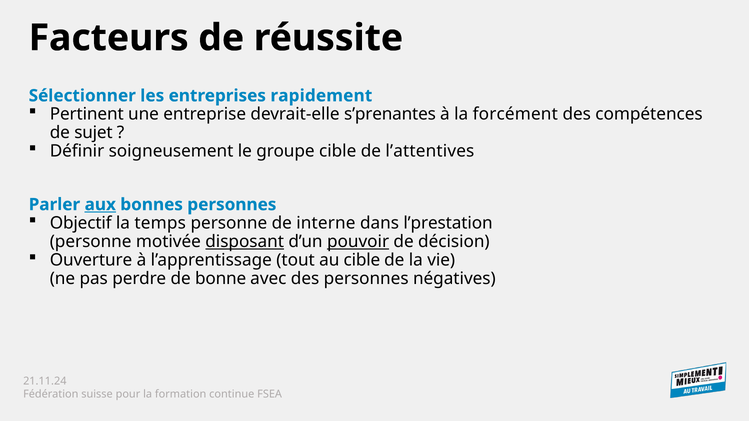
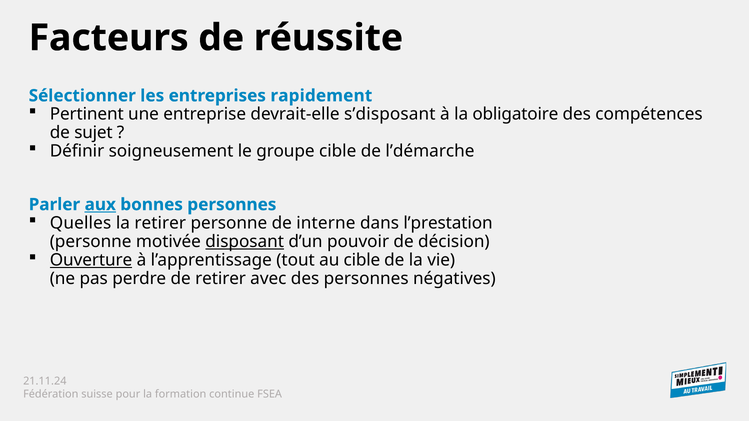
s’prenantes: s’prenantes -> s’disposant (390, 114)
forcément: forcément -> obligatoire (515, 114)
l’attentives: l’attentives -> l’démarche (430, 151)
Objectif: Objectif -> Quelles (81, 223)
la temps: temps -> retirer (160, 223)
pouvoir underline: present -> none (358, 242)
Ouverture underline: none -> present (91, 260)
de bonne: bonne -> retirer (221, 279)
